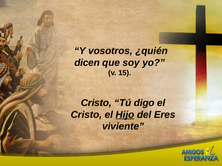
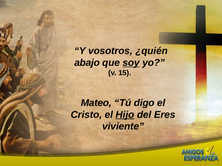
dicen: dicen -> abajo (87, 63)
soy underline: none -> present (131, 63)
Cristo: Cristo -> Mateo (96, 103)
